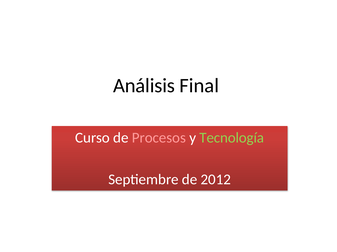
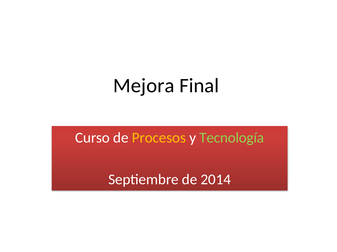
Análisis: Análisis -> Mejora (144, 86)
Procesos colour: pink -> yellow (159, 138)
2012: 2012 -> 2014 (216, 180)
